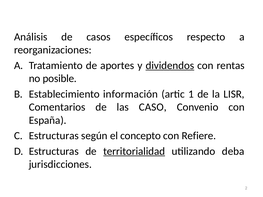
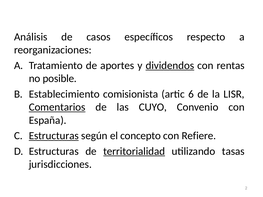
información: información -> comisionista (131, 94)
1: 1 -> 6 (191, 94)
Comentarios underline: none -> present (57, 107)
CASO: CASO -> CUYO (153, 107)
Estructuras underline: none -> present (54, 136)
deba: deba -> tasas (233, 151)
